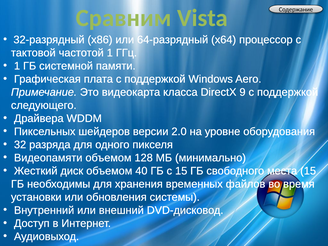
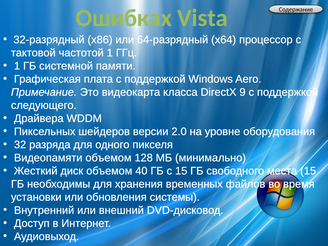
Сравним: Сравним -> Ошибках (124, 18)
